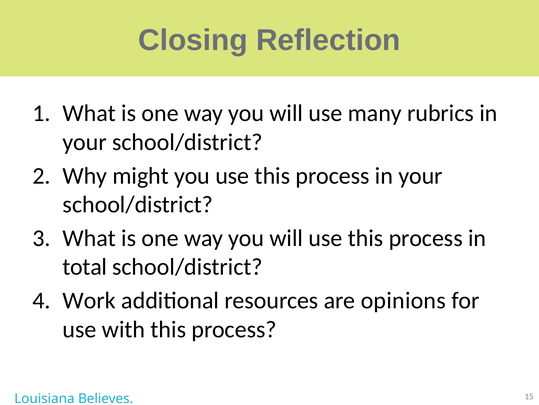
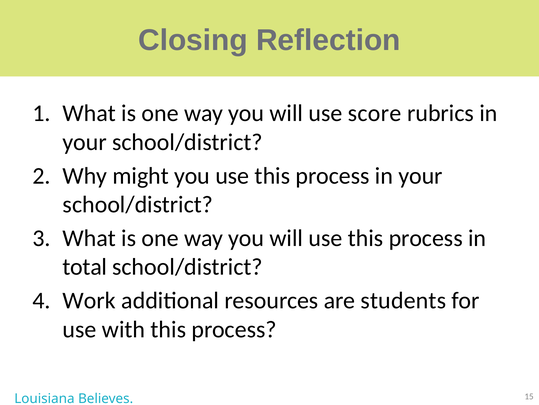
many: many -> score (375, 113)
opinions: opinions -> students (403, 300)
